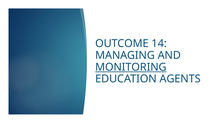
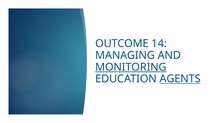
AGENTS underline: none -> present (180, 79)
